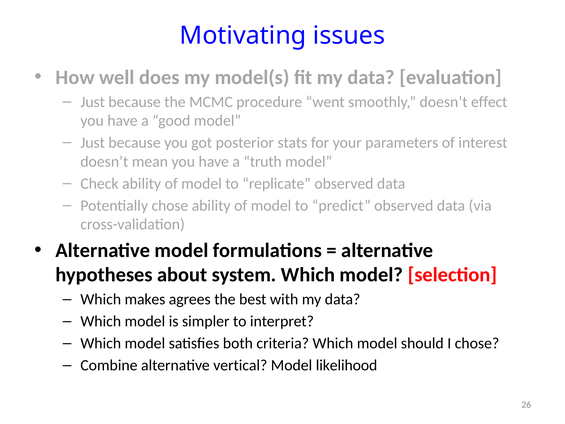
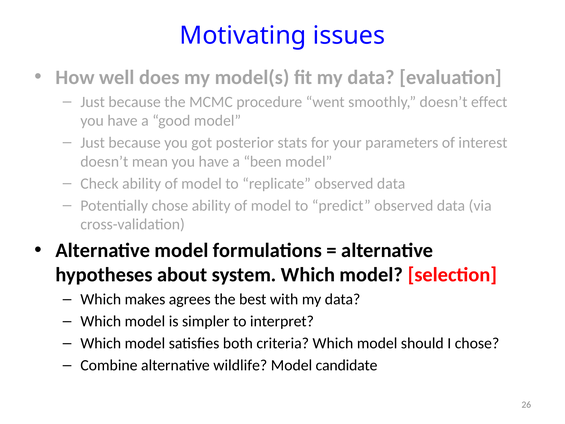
truth: truth -> been (263, 161)
vertical: vertical -> wildlife (240, 365)
likelihood: likelihood -> candidate (347, 365)
